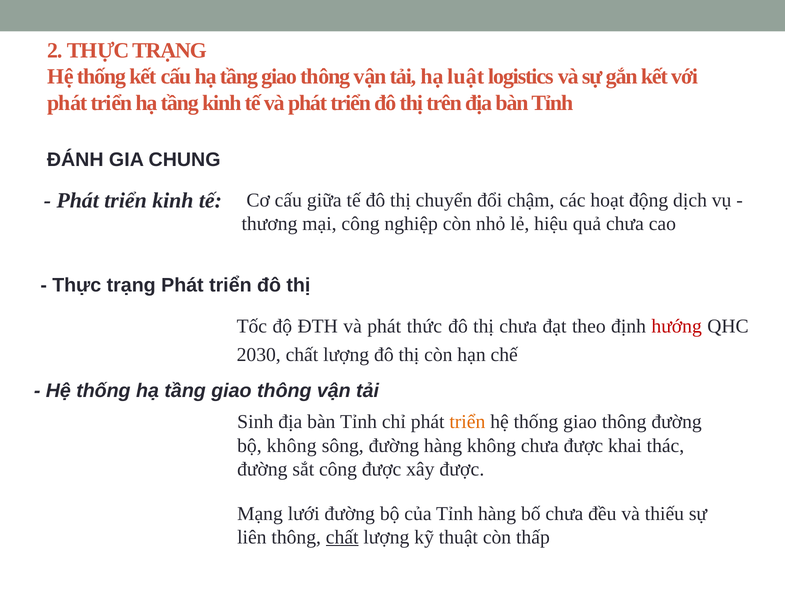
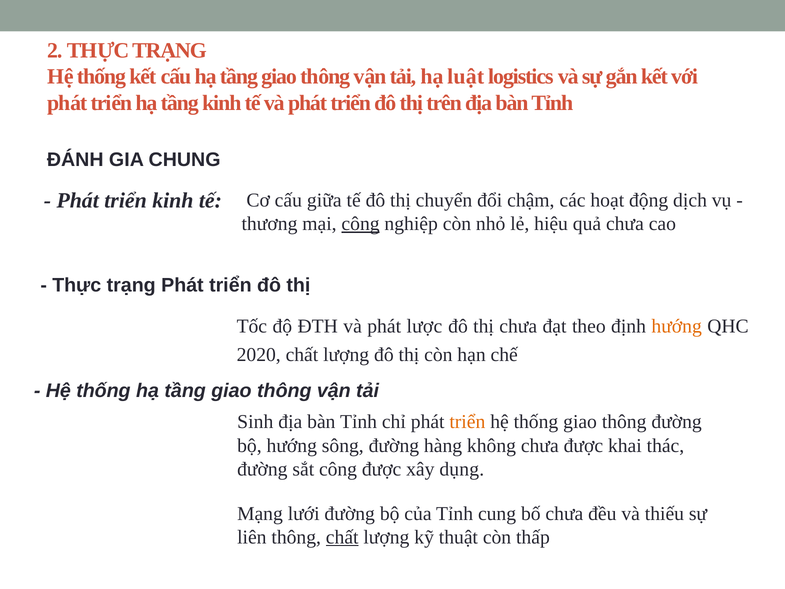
công underline: none -> present (361, 224)
thức: thức -> lược (424, 326)
hướng colour: red -> orange (677, 326)
2030: 2030 -> 2020 (259, 355)
bộ không: không -> hướng (292, 445)
xây được: được -> dụng (462, 469)
Tỉnh hàng: hàng -> cung (497, 513)
